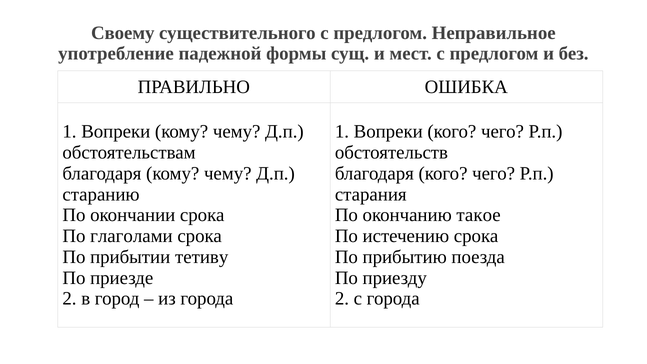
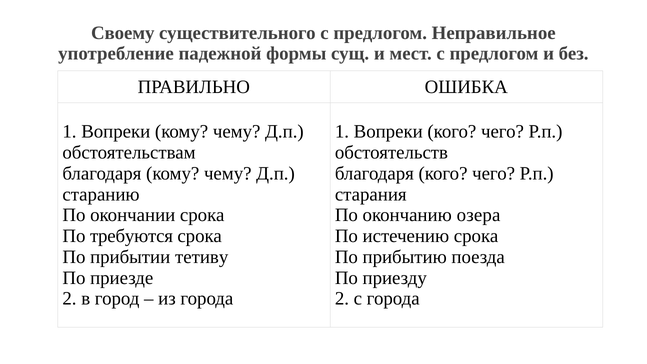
такое: такое -> озера (479, 215)
глаголами: глаголами -> требуются (132, 236)
